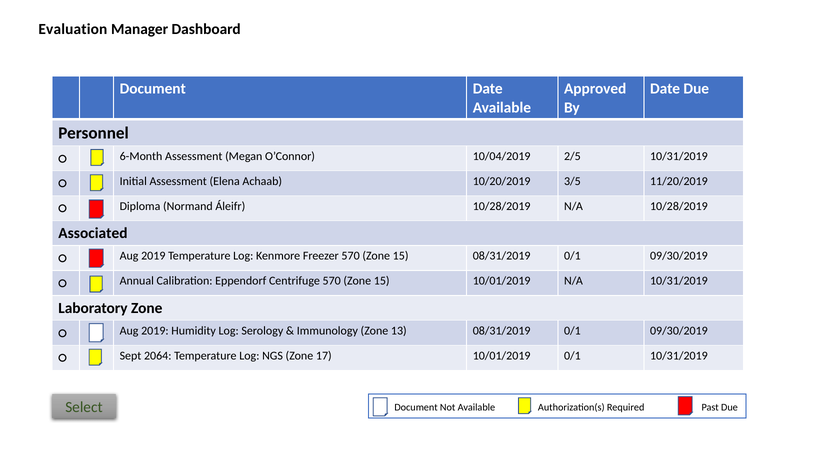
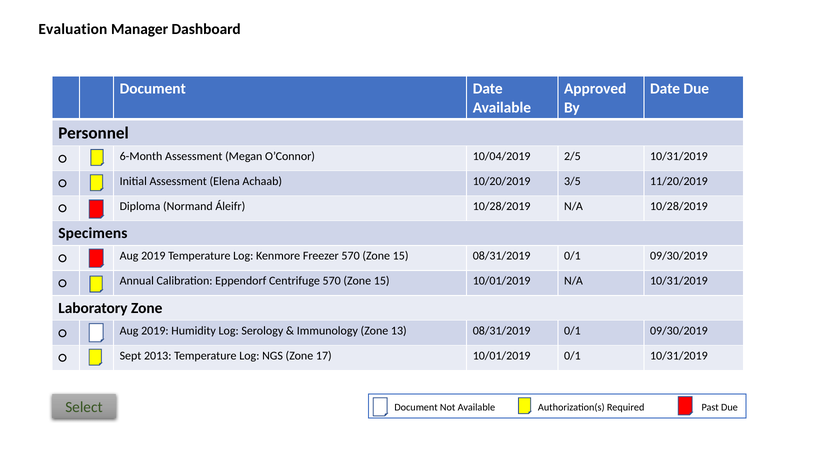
Associated: Associated -> Specimens (93, 233)
2064: 2064 -> 2013 (158, 356)
